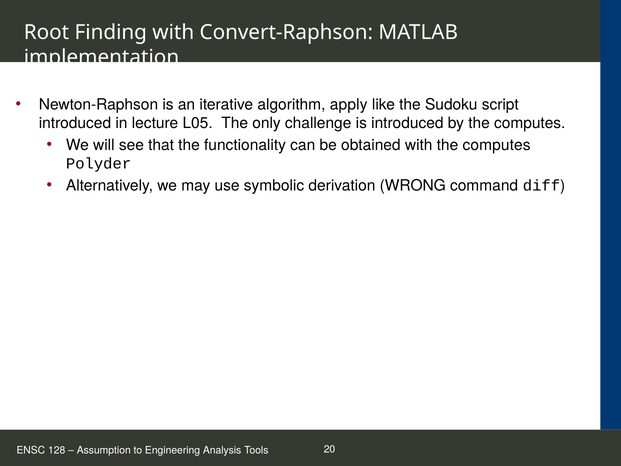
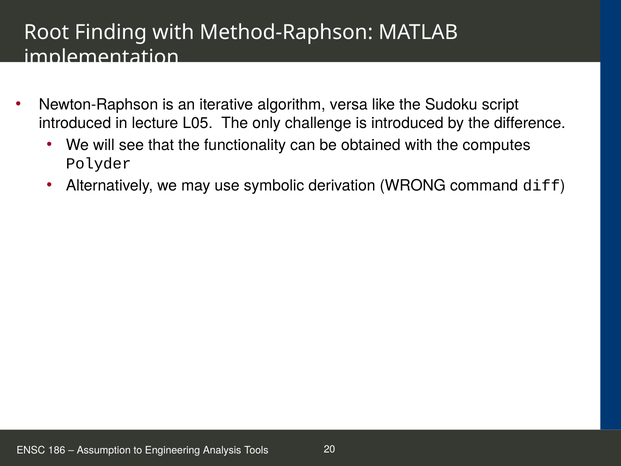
Convert-Raphson: Convert-Raphson -> Method-Raphson (286, 33)
apply: apply -> versa (349, 105)
by the computes: computes -> difference (530, 123)
128: 128 -> 186 (57, 450)
